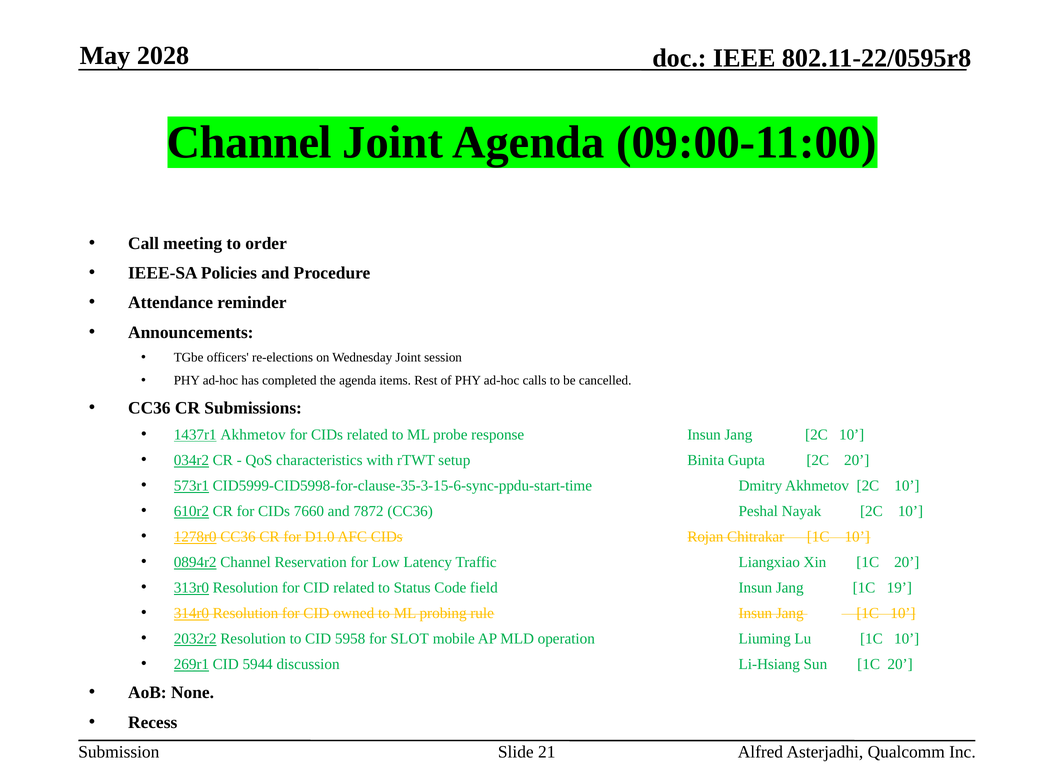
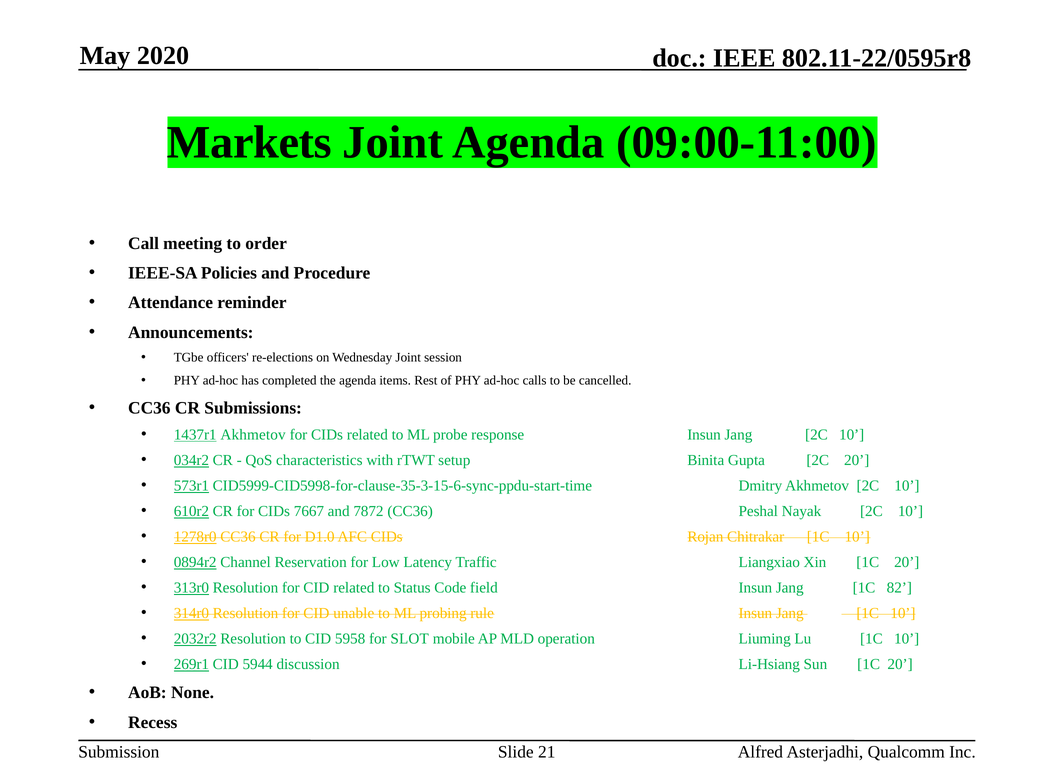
2028: 2028 -> 2020 (163, 55)
Channel: Channel -> Markets (249, 142)
7660: 7660 -> 7667 (309, 511)
19: 19 -> 82 (899, 587)
owned: owned -> unable (354, 613)
